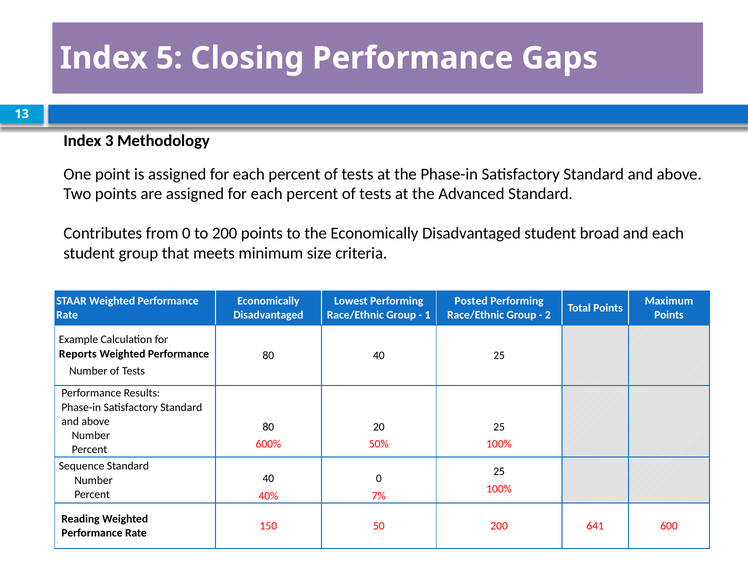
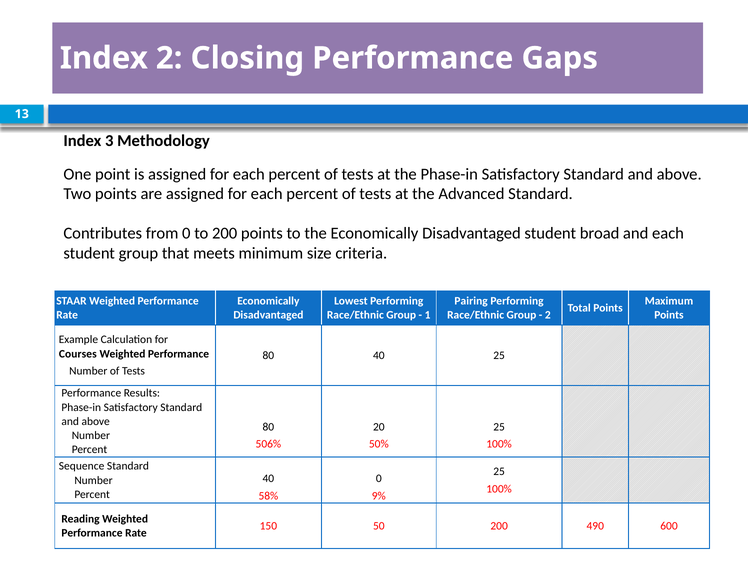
Index 5: 5 -> 2 (169, 58)
Posted: Posted -> Pairing (471, 301)
Reports: Reports -> Courses (78, 354)
600%: 600% -> 506% (268, 444)
40%: 40% -> 58% (268, 496)
7%: 7% -> 9% (379, 496)
641: 641 -> 490 (595, 526)
